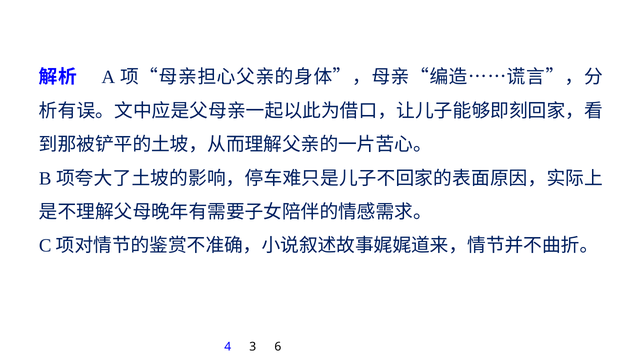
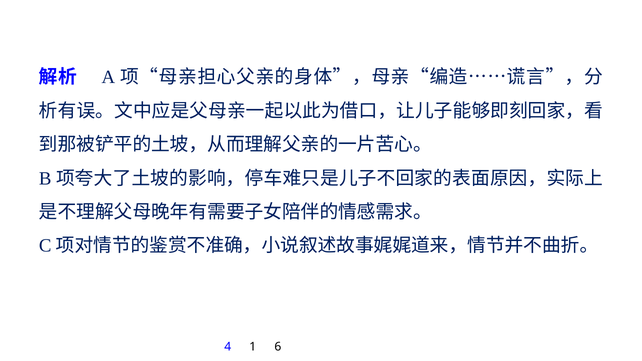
3: 3 -> 1 (253, 347)
